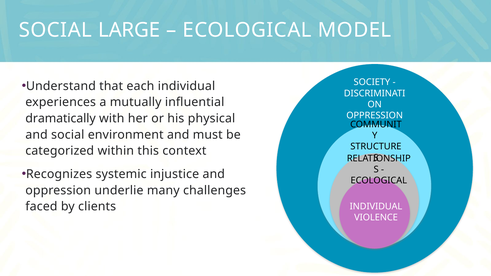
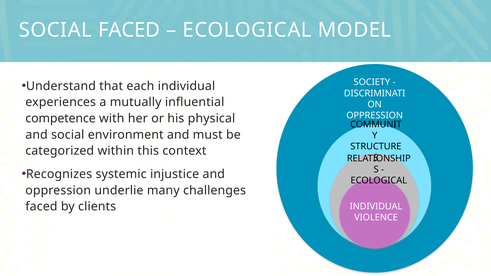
SOCIAL LARGE: LARGE -> FACED (129, 30)
dramatically: dramatically -> competence (61, 119)
